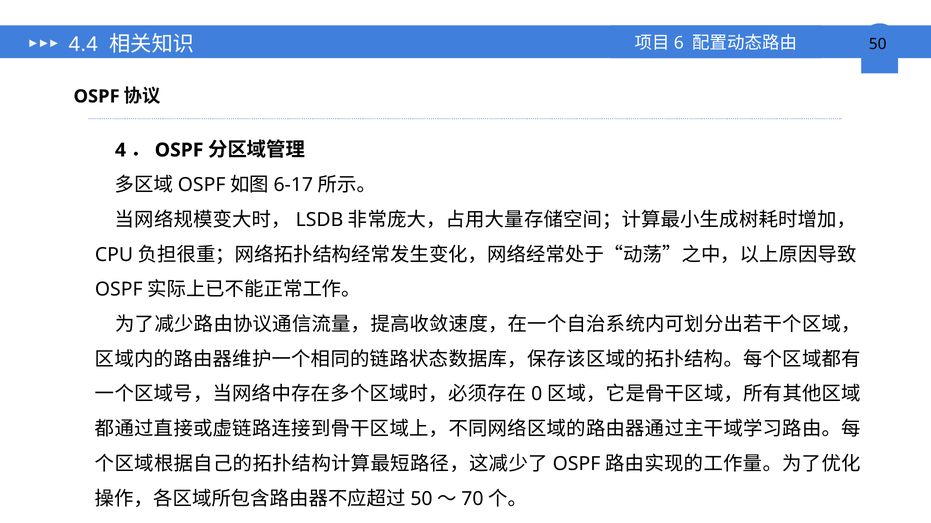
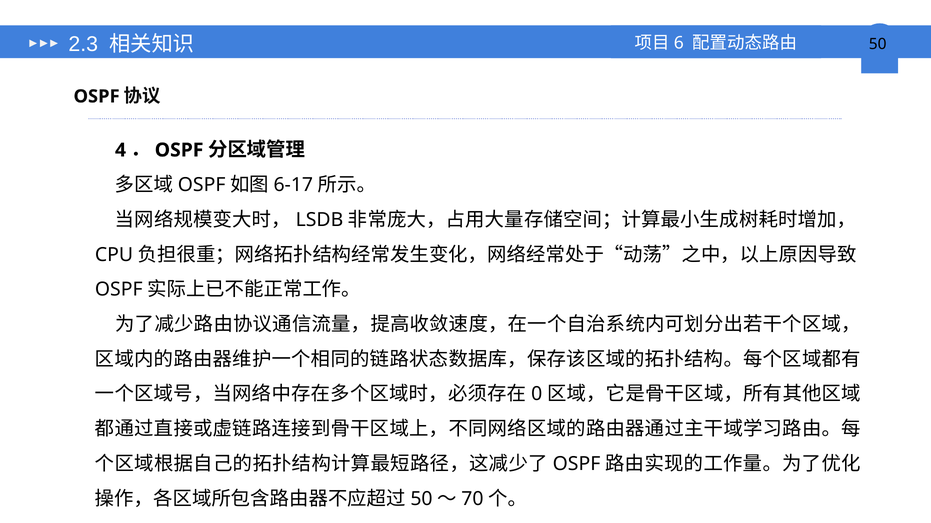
4.4: 4.4 -> 2.3 (83, 44)
